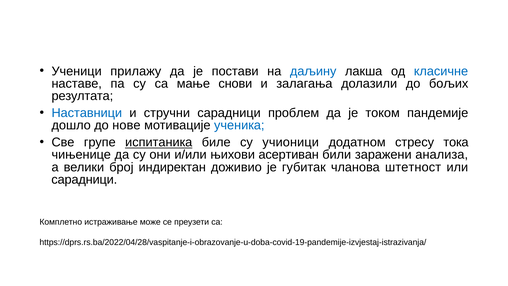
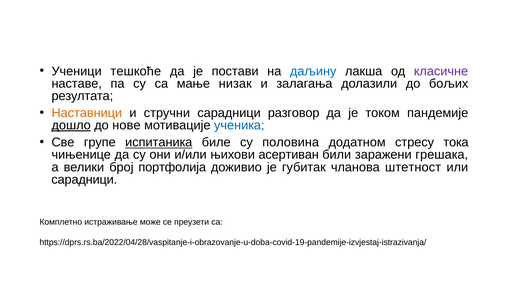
прилажу: прилажу -> тешкоће (136, 71)
класичне colour: blue -> purple (441, 71)
снови: снови -> низак (235, 83)
Наставници colour: blue -> orange (87, 113)
проблем: проблем -> разговор (294, 113)
дошло underline: none -> present (71, 125)
учионици: учионици -> половина (291, 142)
анализа: анализа -> грешака (442, 155)
индиректан: индиректан -> портфолија (172, 167)
